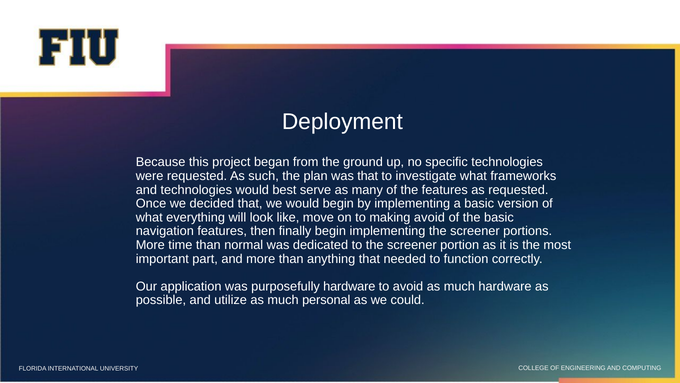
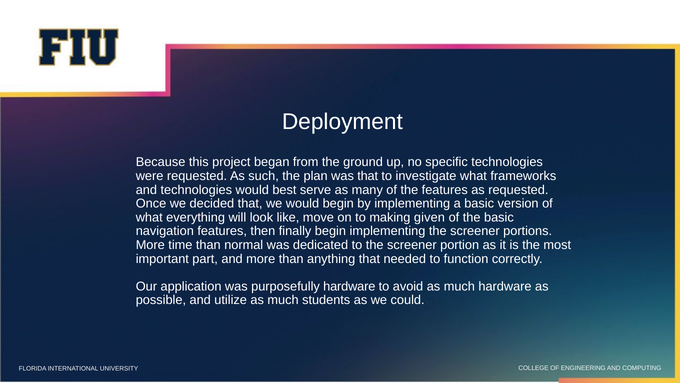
making avoid: avoid -> given (429, 217)
personal: personal -> students (326, 300)
